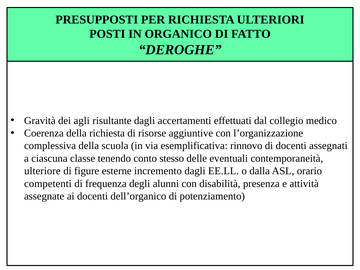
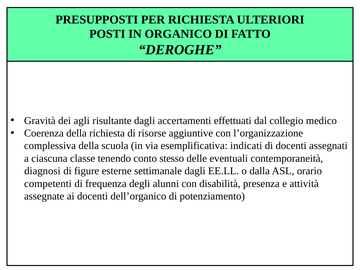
rinnovo: rinnovo -> indicati (246, 146)
ulteriore: ulteriore -> diagnosi (42, 171)
incremento: incremento -> settimanale (158, 171)
